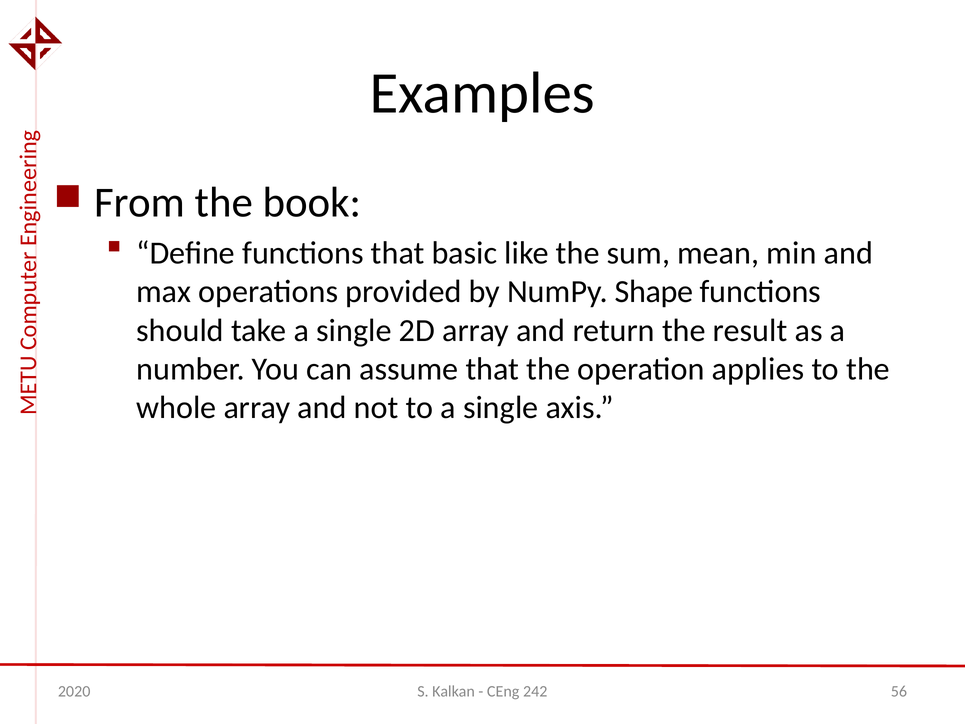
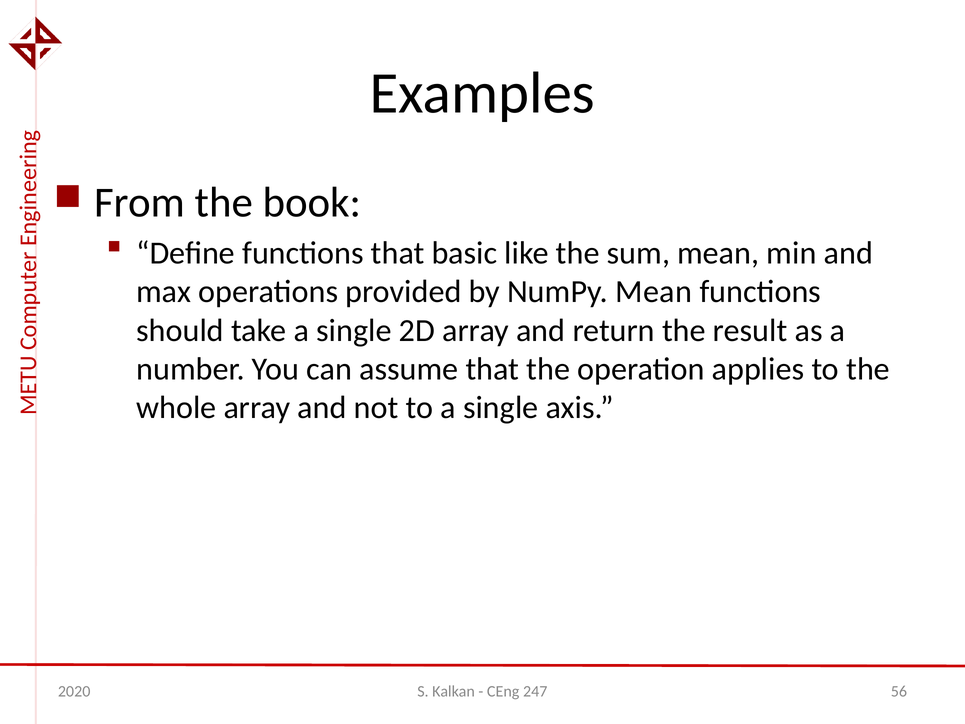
NumPy Shape: Shape -> Mean (654, 292)
242: 242 -> 247 (535, 691)
